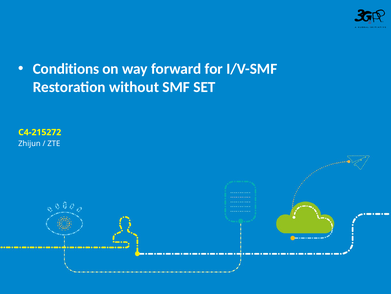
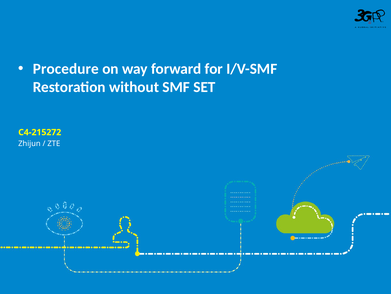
Conditions: Conditions -> Procedure (66, 69)
